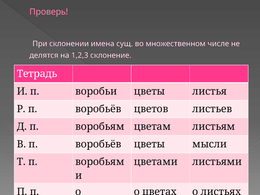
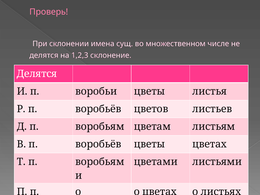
Тетрадь: Тетрадь -> Делятся (37, 74)
цветы мысли: мысли -> цветах (210, 144)
